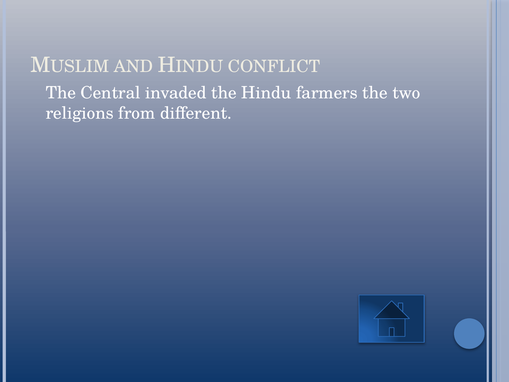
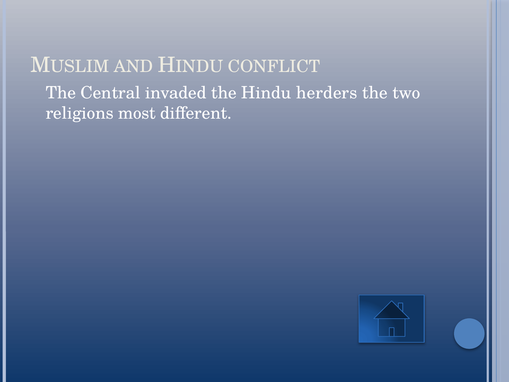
farmers: farmers -> herders (327, 93)
from: from -> most (137, 113)
